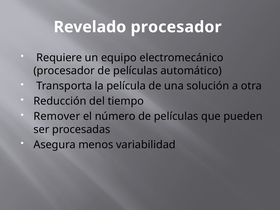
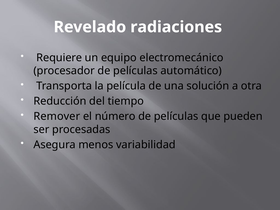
Revelado procesador: procesador -> radiaciones (176, 27)
